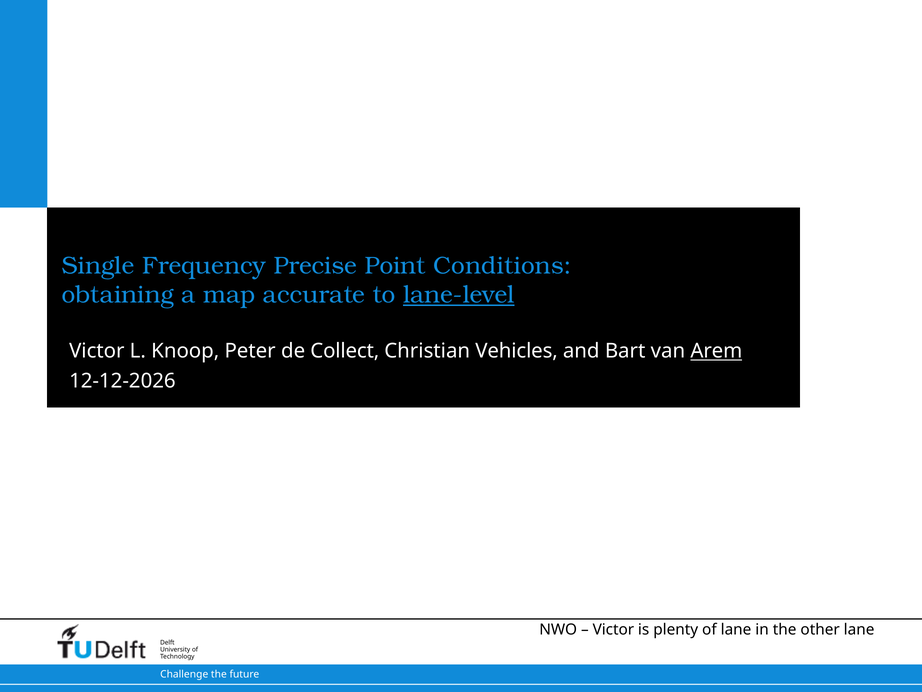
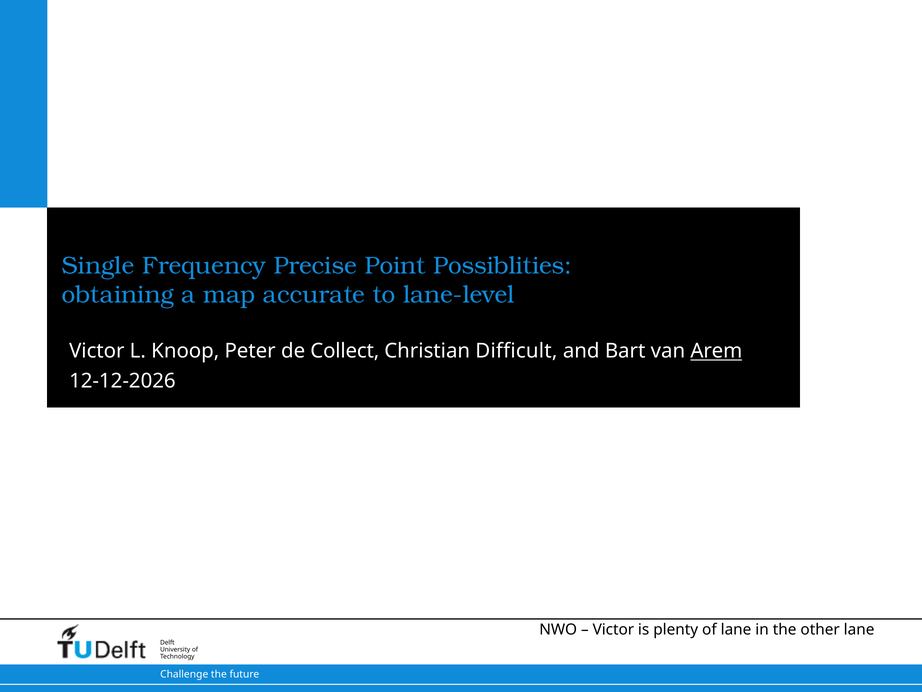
Conditions: Conditions -> Possiblities (503, 266)
lane-level underline: present -> none (459, 295)
Vehicles: Vehicles -> Difficult (516, 351)
